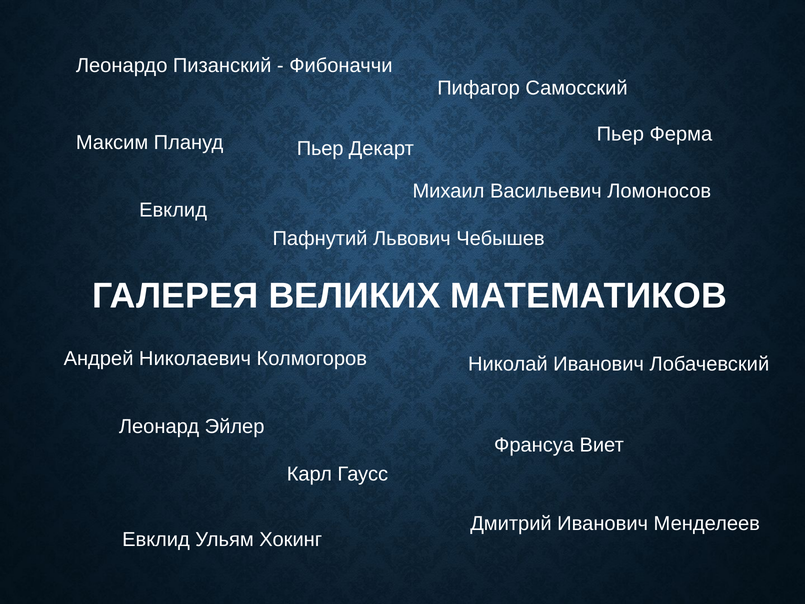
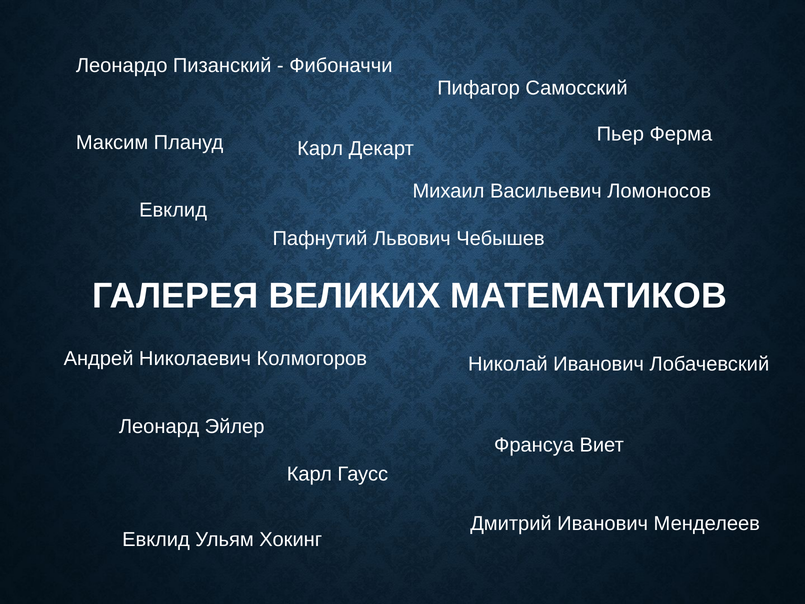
Пьер: Пьер -> Карл (320, 148)
